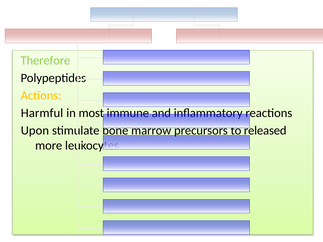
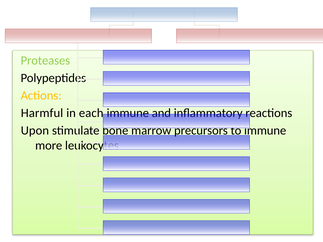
Therefore: Therefore -> Proteases (45, 60)
most: most -> each (91, 113)
released: released -> immune (265, 131)
